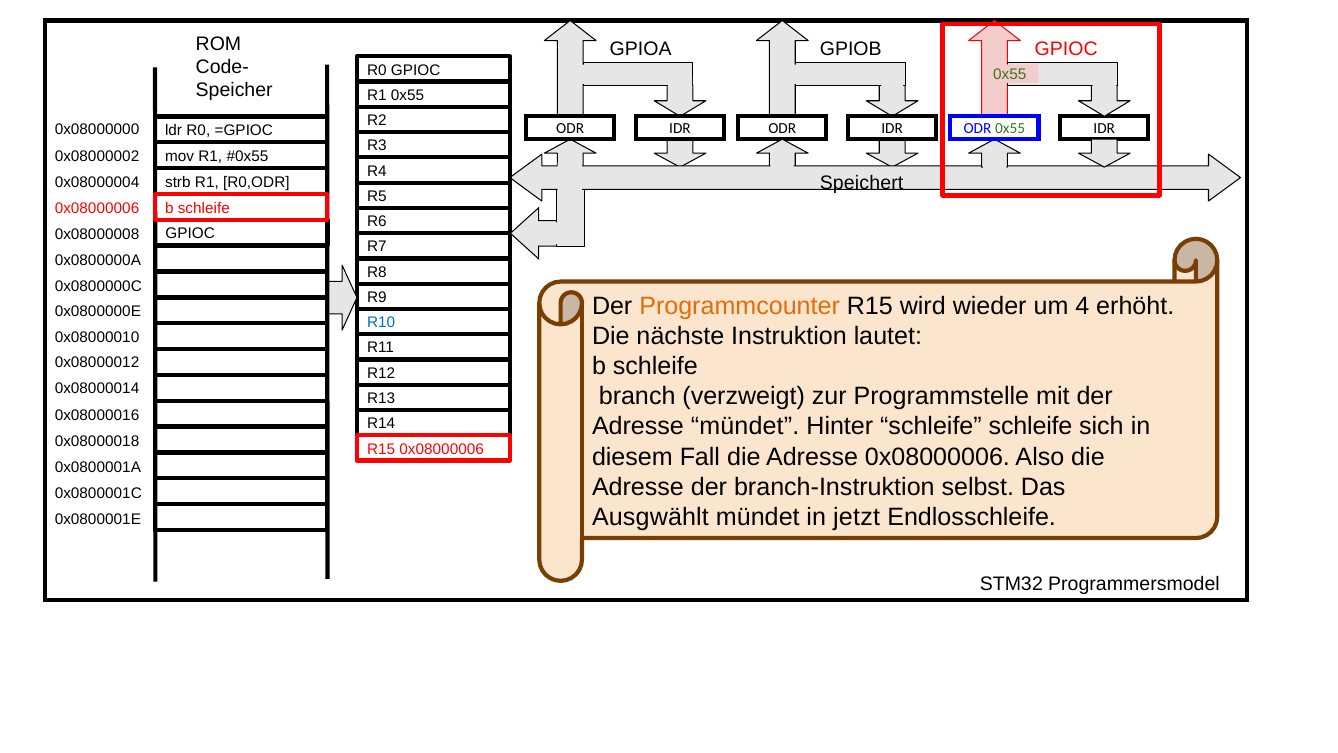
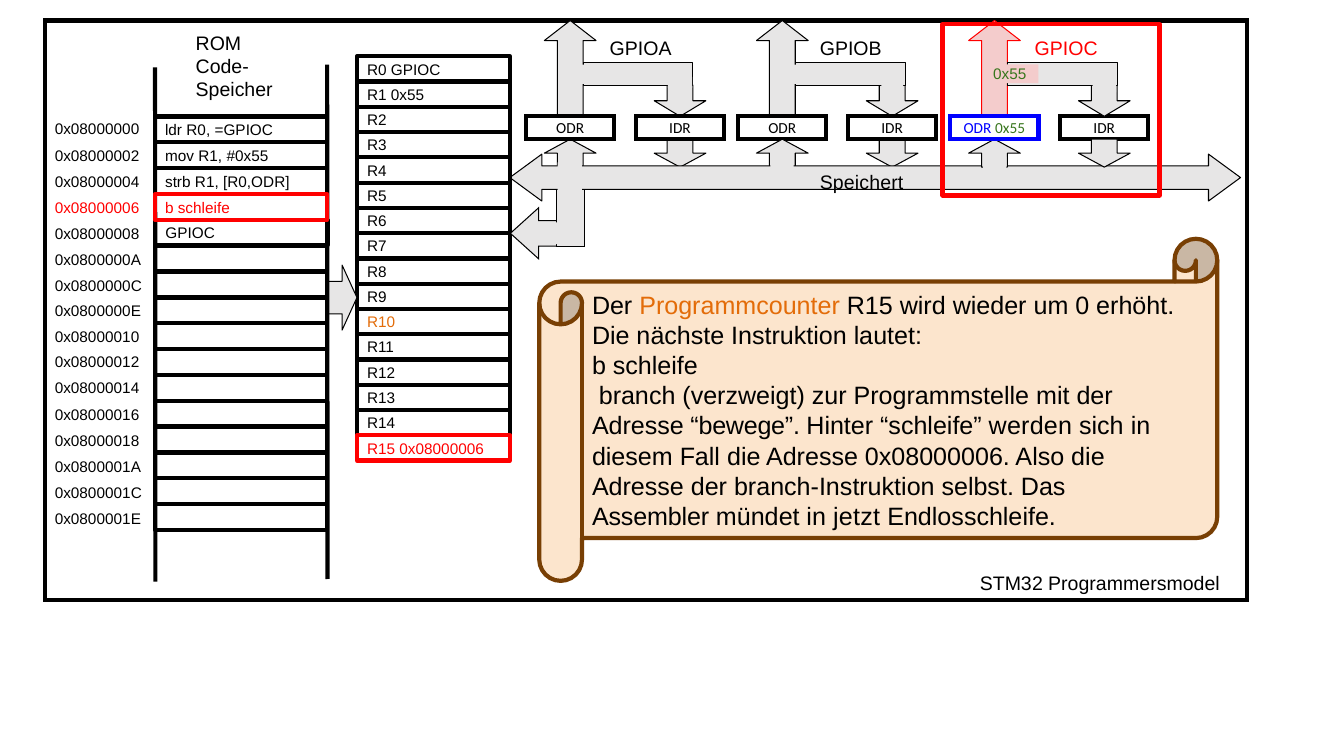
4: 4 -> 0 (1082, 306)
R10 colour: blue -> orange (381, 322)
Adresse mündet: mündet -> bewege (745, 426)
schleife schleife: schleife -> werden (1030, 426)
Ausgwählt: Ausgwählt -> Assembler (651, 517)
